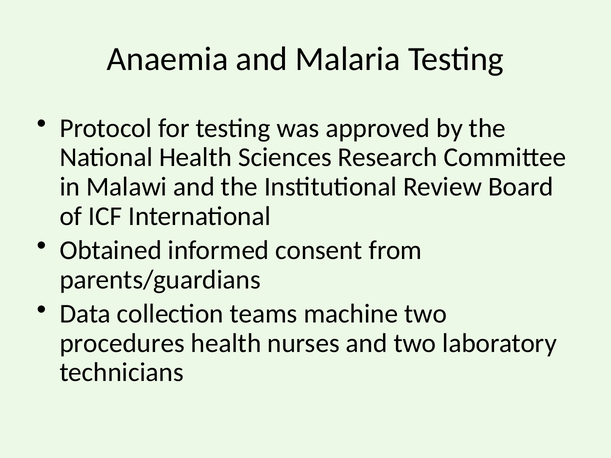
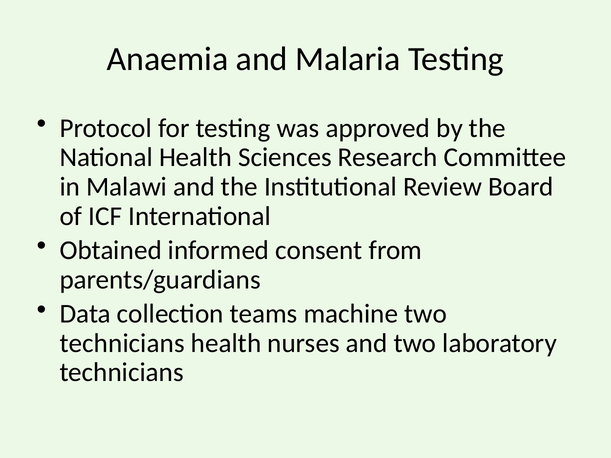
procedures: procedures -> technicians (122, 343)
